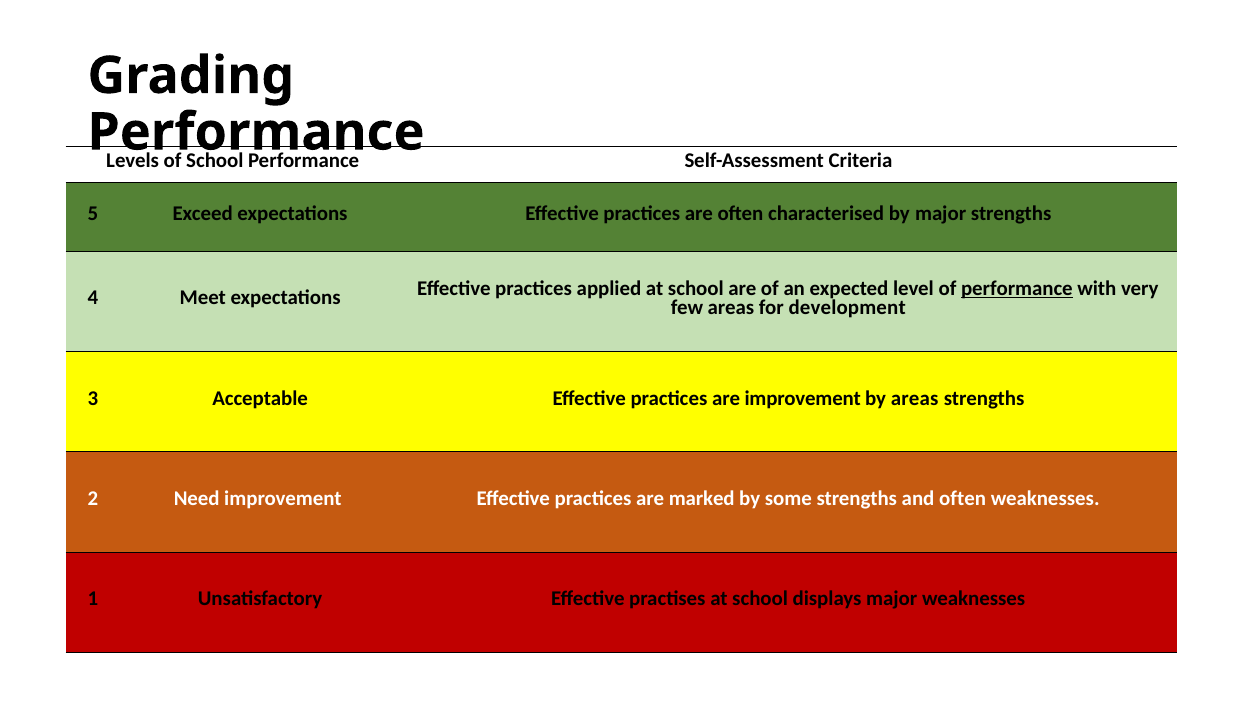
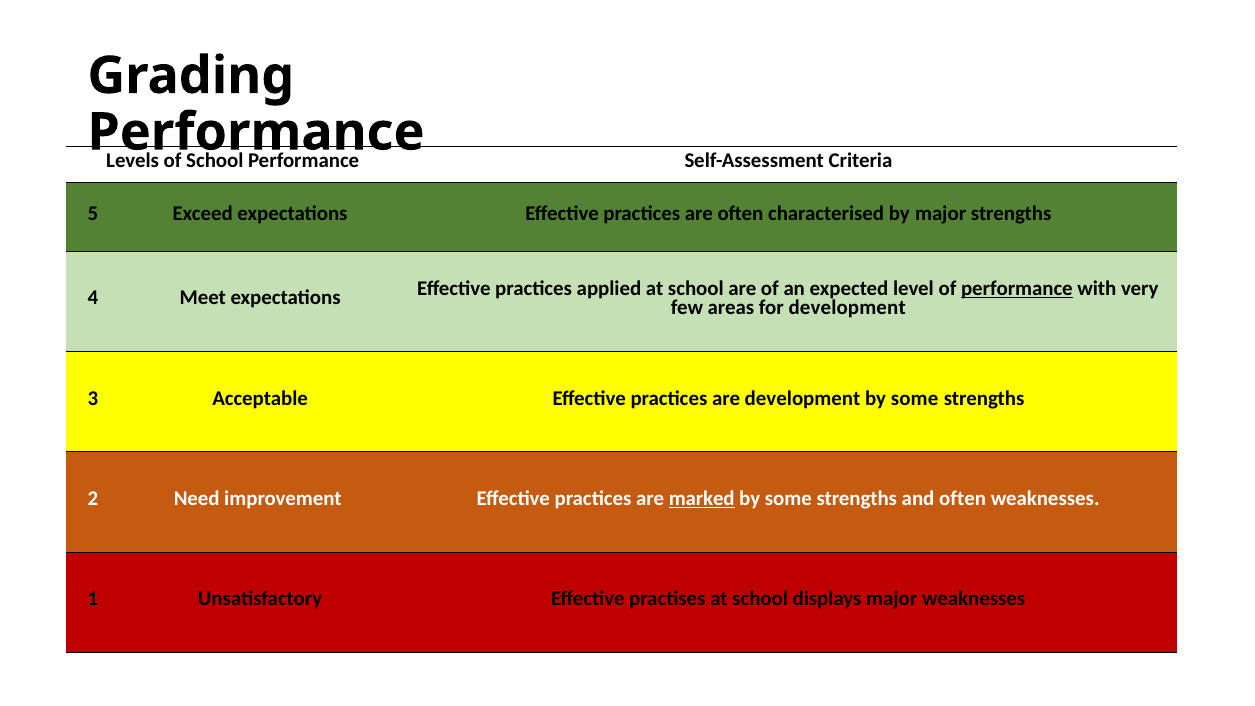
are improvement: improvement -> development (803, 398)
areas: areas -> some (915, 398)
marked underline: none -> present (702, 499)
